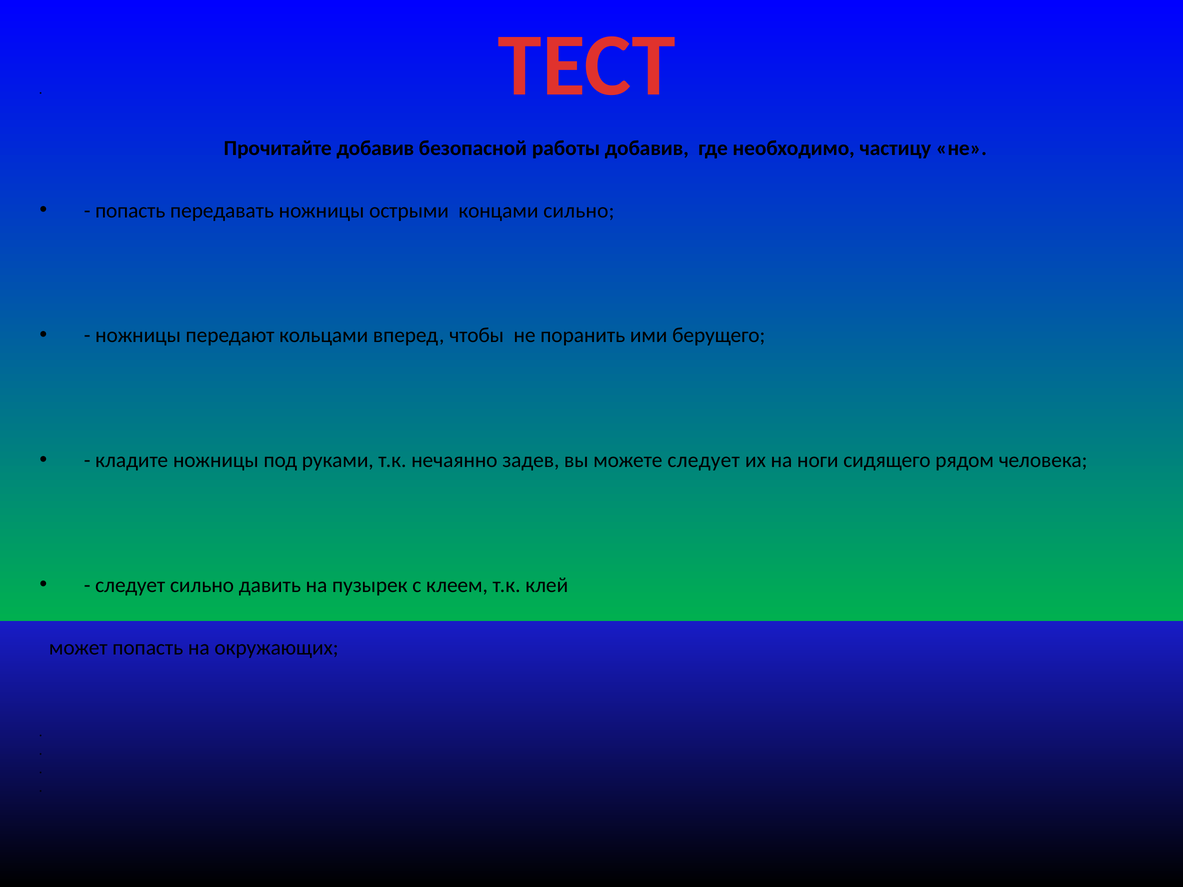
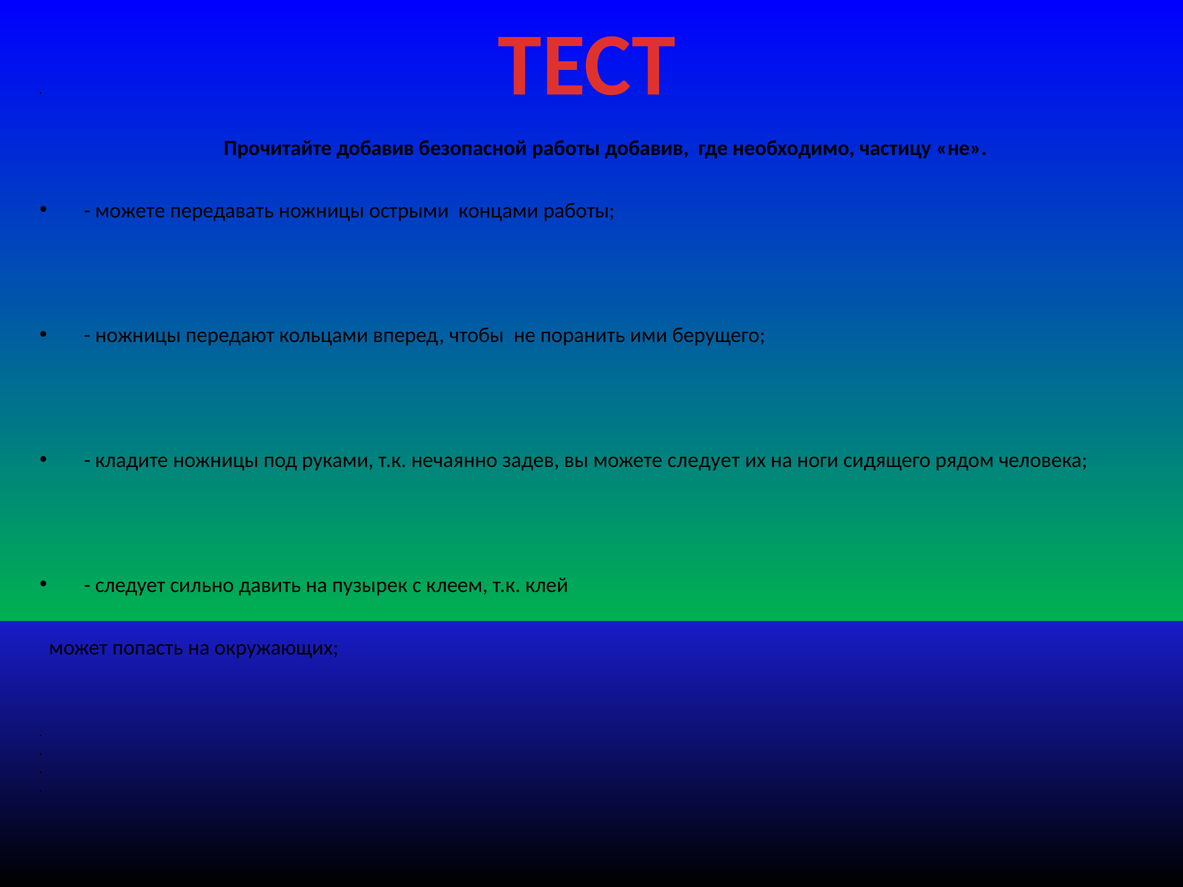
попасть: попасть -> можете (130, 211)
концами сильно: сильно -> работы (579, 211)
